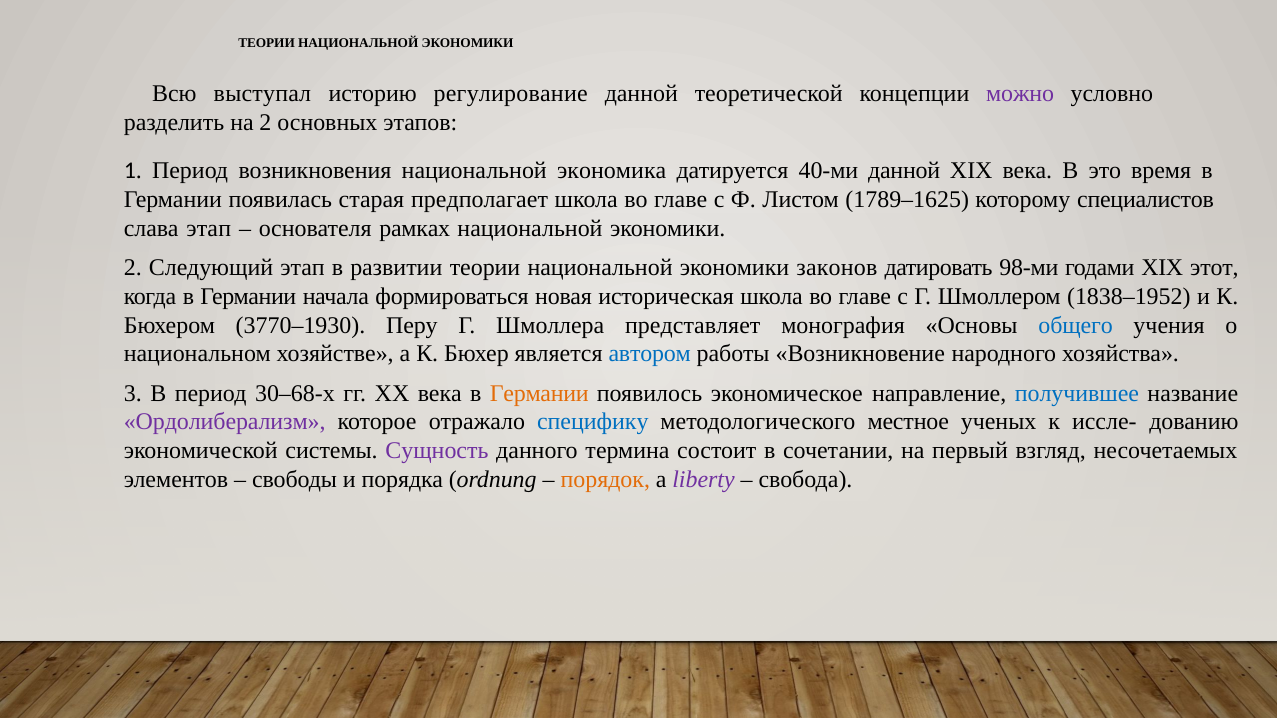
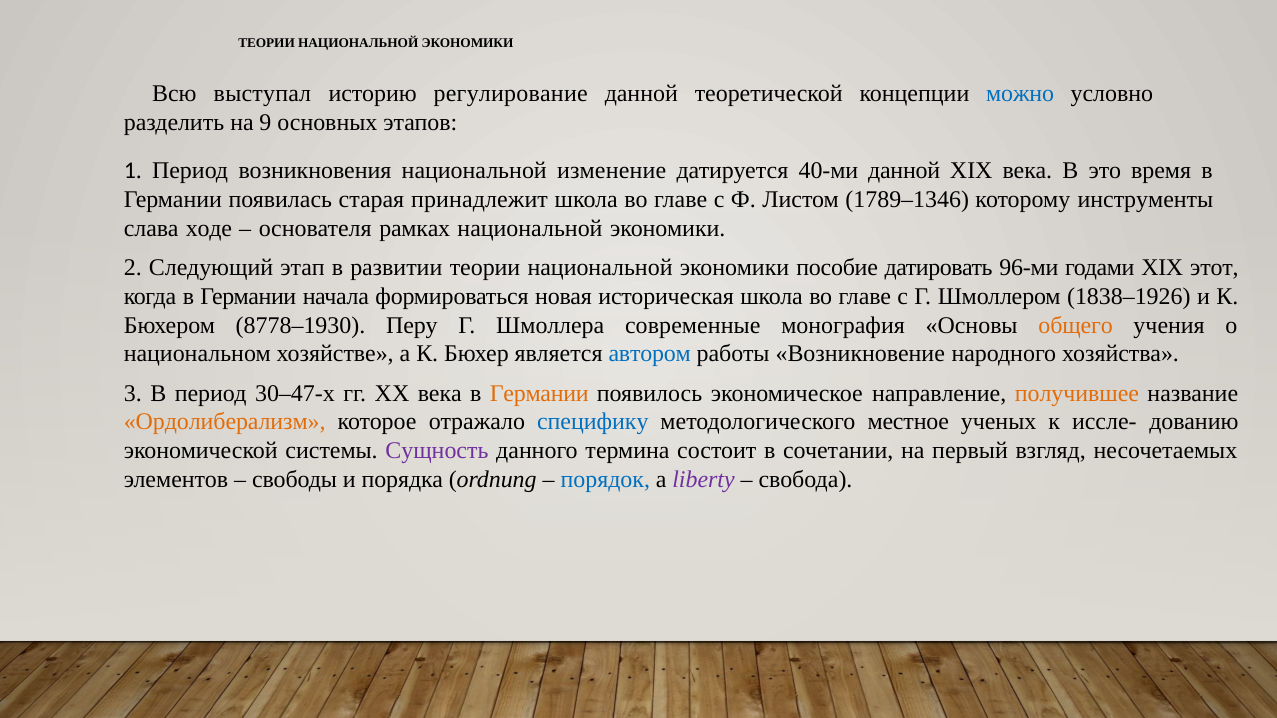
можно colour: purple -> blue (1020, 94)
на 2: 2 -> 9 (265, 123)
экономика: экономика -> изменение (612, 171)
предполагает: предполагает -> принадлежит (480, 200)
1789–1625: 1789–1625 -> 1789–1346 (907, 200)
специалистов: специалистов -> инструменты (1145, 200)
слава этап: этап -> ходе (209, 229)
законов: законов -> пособие (837, 268)
98-ми: 98-ми -> 96-ми (1029, 268)
1838–1952: 1838–1952 -> 1838–1926 (1129, 297)
3770–1930: 3770–1930 -> 8778–1930 (301, 325)
представляет: представляет -> современные (693, 325)
общего colour: blue -> orange (1076, 325)
30–68-х: 30–68-х -> 30–47-х (295, 394)
получившее colour: blue -> orange (1077, 394)
Ордолиберализм colour: purple -> orange (225, 422)
порядок colour: orange -> blue (605, 480)
